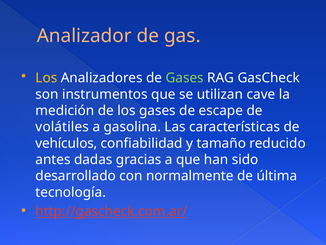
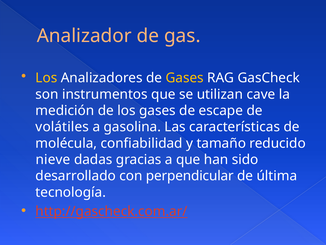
Gases colour: light green -> yellow (185, 78)
vehículos: vehículos -> molécula (66, 143)
antes: antes -> nieve (53, 159)
normalmente: normalmente -> perpendicular (190, 176)
